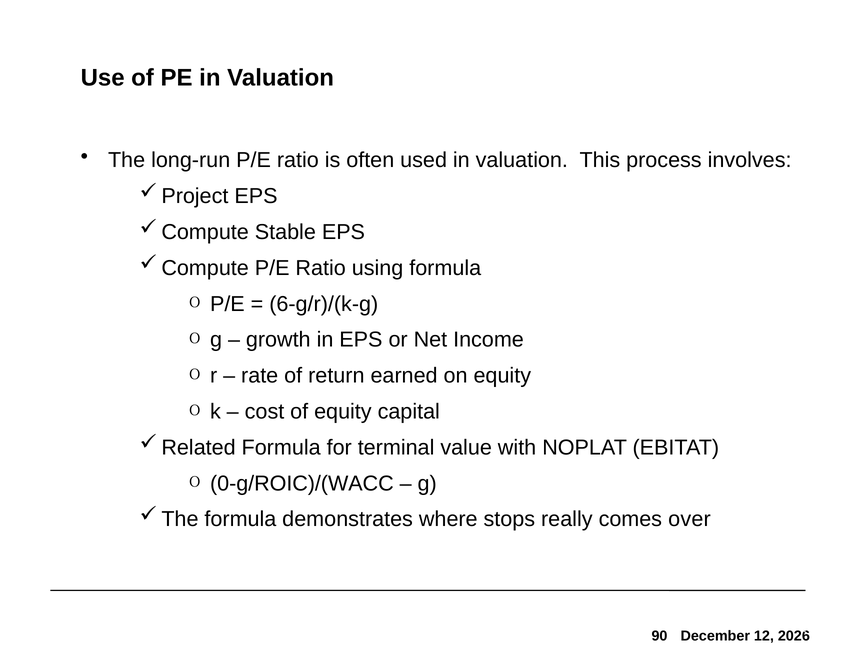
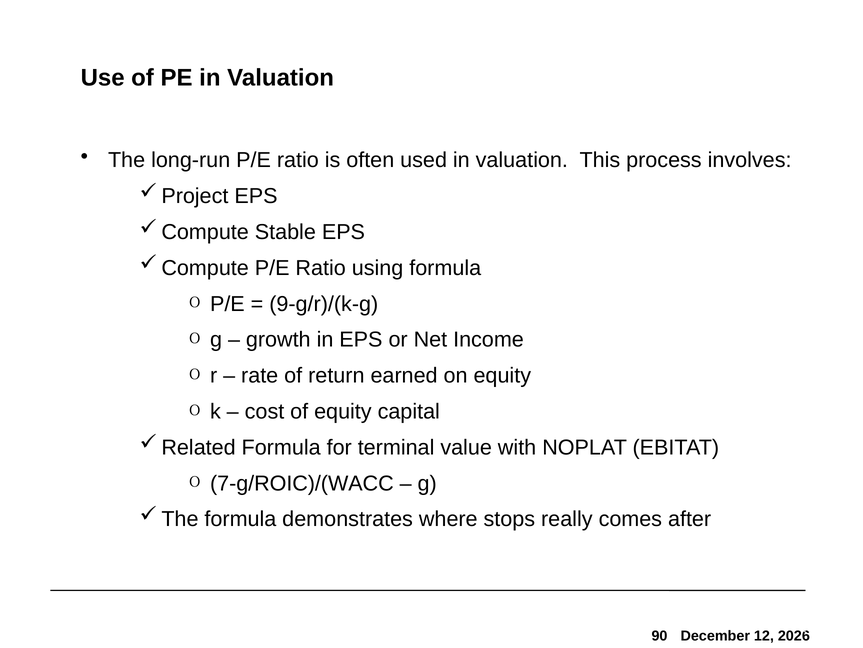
6-g/r)/(k-g: 6-g/r)/(k-g -> 9-g/r)/(k-g (324, 304)
0-g/ROIC)/(WACC: 0-g/ROIC)/(WACC -> 7-g/ROIC)/(WACC (302, 483)
over: over -> after (690, 519)
